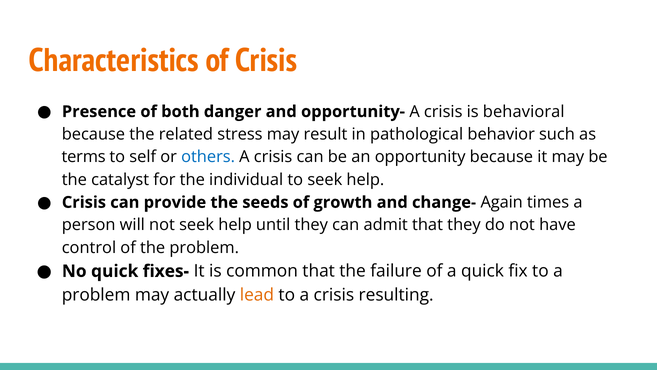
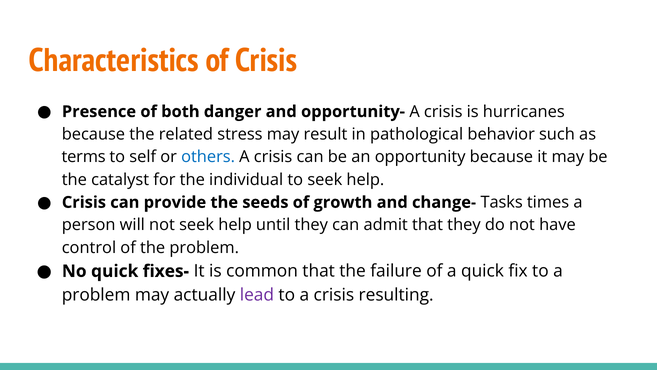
behavioral: behavioral -> hurricanes (524, 112)
Again: Again -> Tasks (502, 202)
lead colour: orange -> purple (257, 295)
